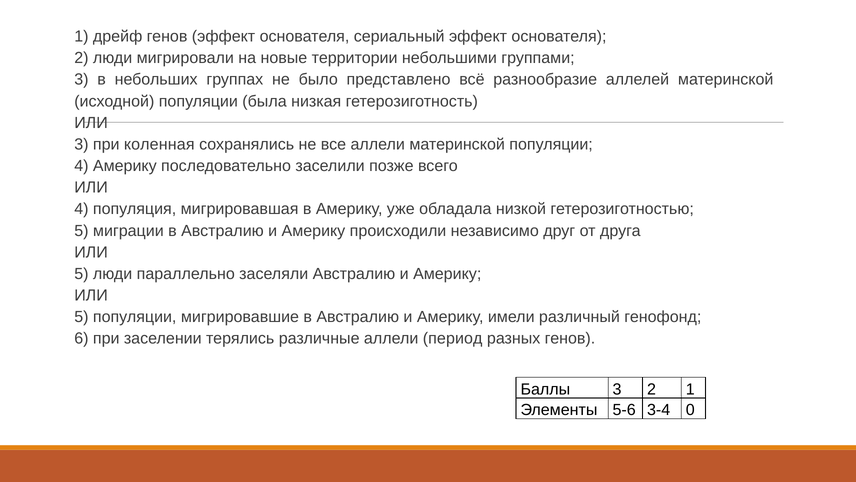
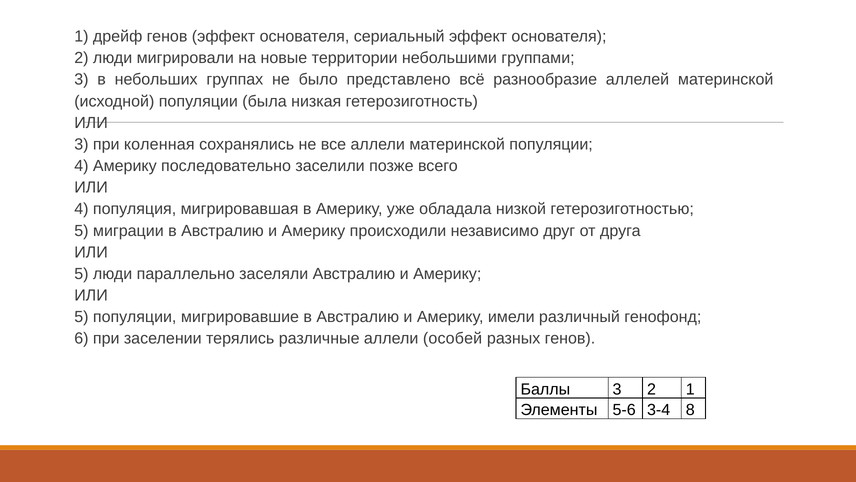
период: период -> особей (453, 338)
0: 0 -> 8 (690, 409)
